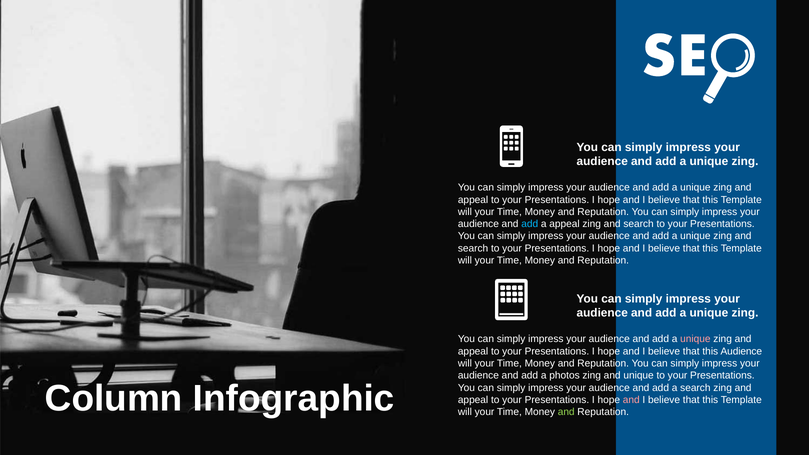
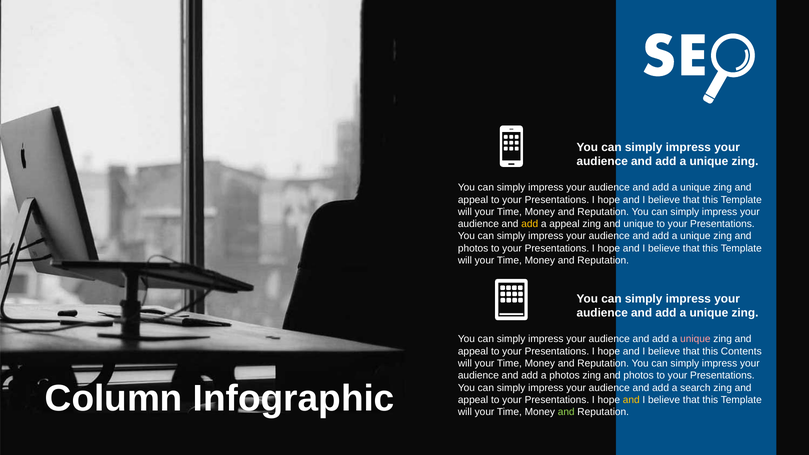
add colour: light blue -> yellow (530, 224)
search: search -> unique (639, 224)
search: search -> photos (473, 248)
this Audience: Audience -> Contents (741, 351)
unique: unique -> photos (639, 376)
and colour: pink -> yellow (631, 400)
